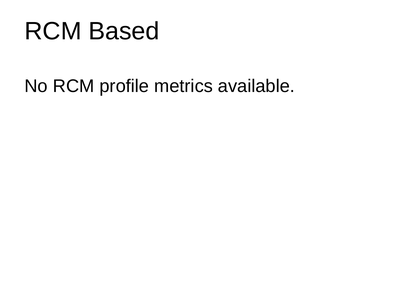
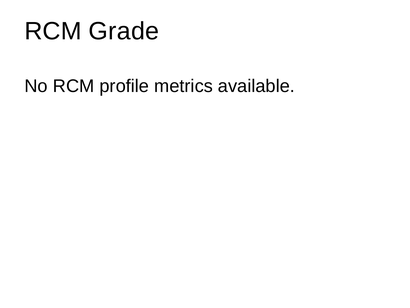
Based: Based -> Grade (124, 31)
